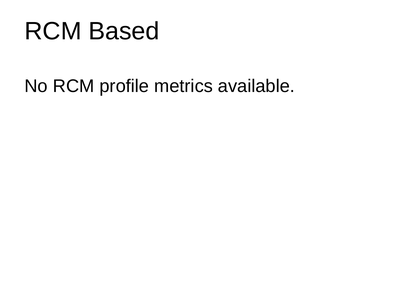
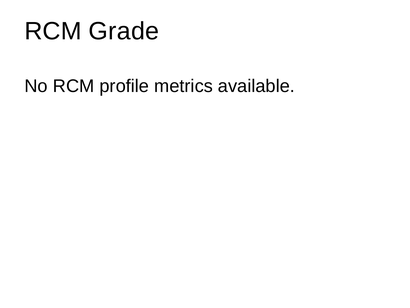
Based: Based -> Grade (124, 31)
